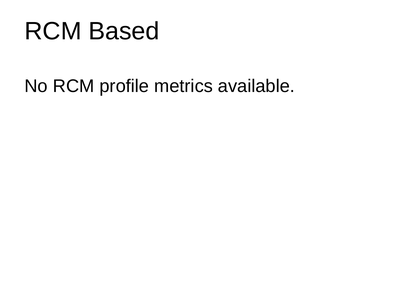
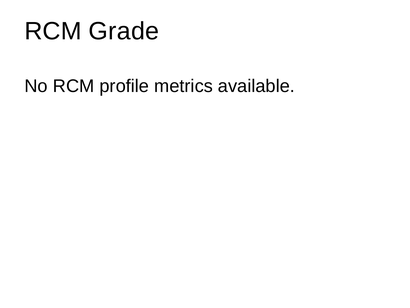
Based: Based -> Grade (124, 31)
